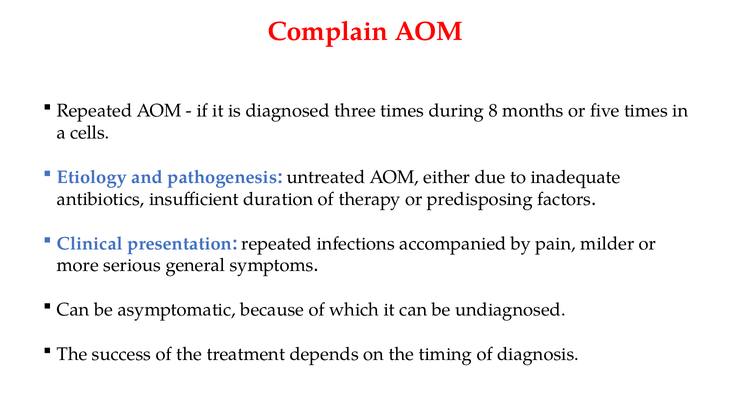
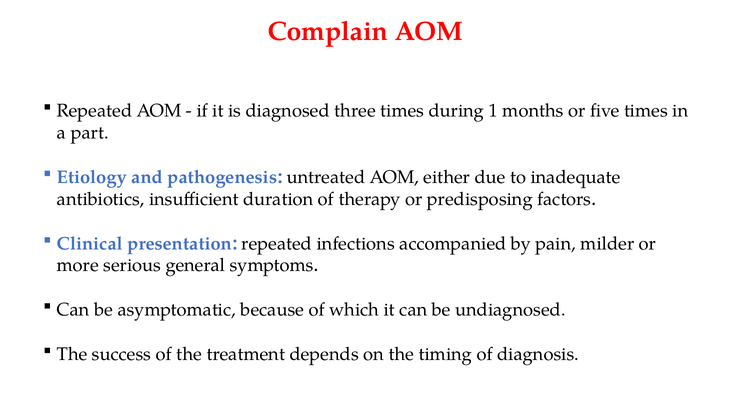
8: 8 -> 1 (493, 111)
cells: cells -> part (90, 133)
